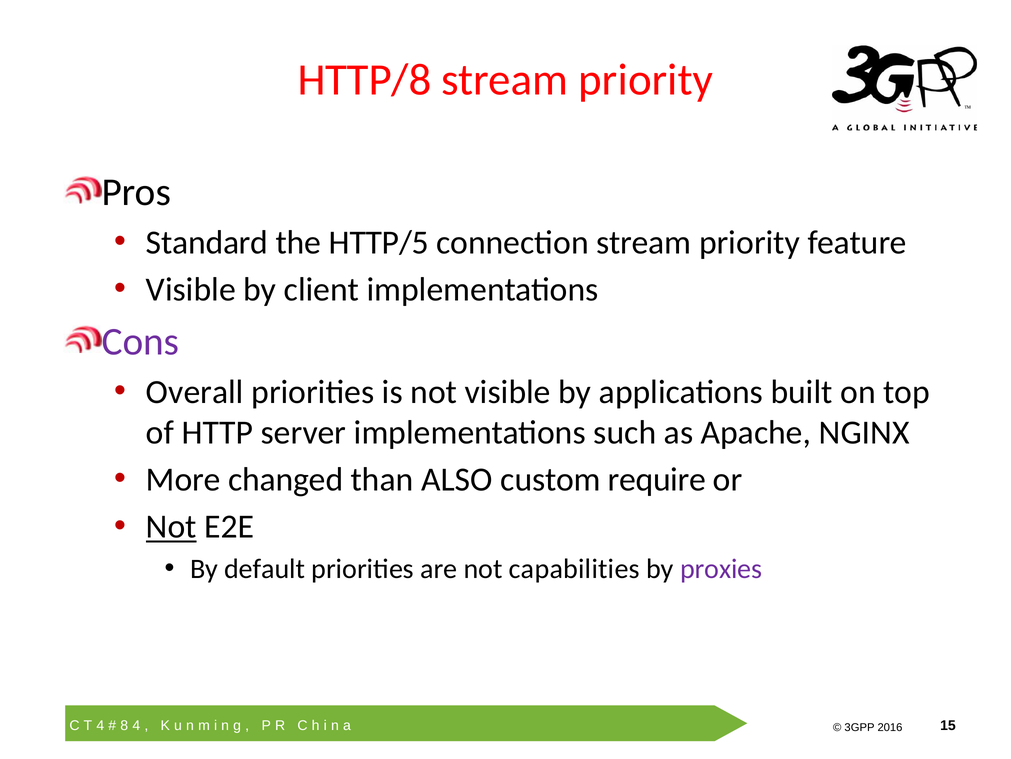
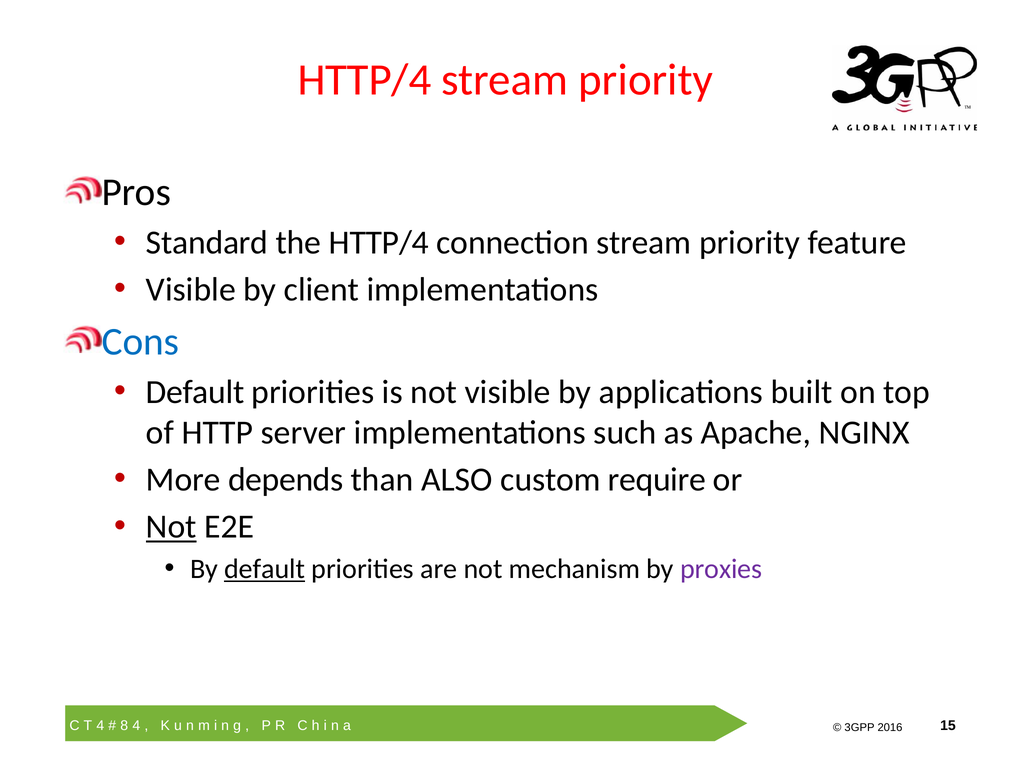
HTTP/8: HTTP/8 -> HTTP/4 (364, 80)
the HTTP/5: HTTP/5 -> HTTP/4 (379, 242)
Cons colour: purple -> blue (141, 341)
Overall: Overall -> Default (195, 392)
changed: changed -> depends (286, 479)
default underline: none -> present (265, 569)
capabilities: capabilities -> mechanism (574, 569)
